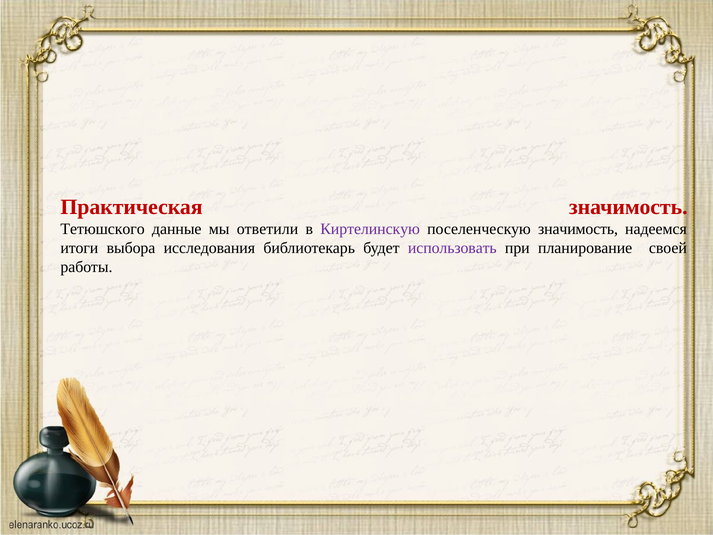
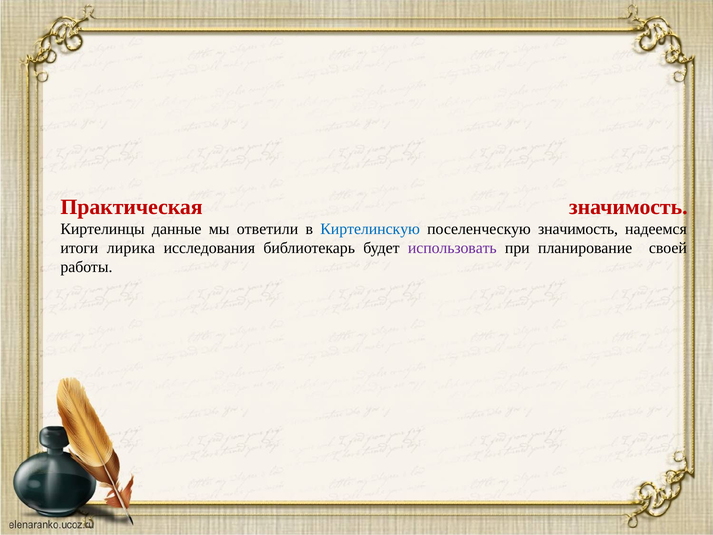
Тетюшского: Тетюшского -> Киртелинцы (103, 229)
Киртелинскую colour: purple -> blue (370, 229)
выбора: выбора -> лирика (131, 248)
